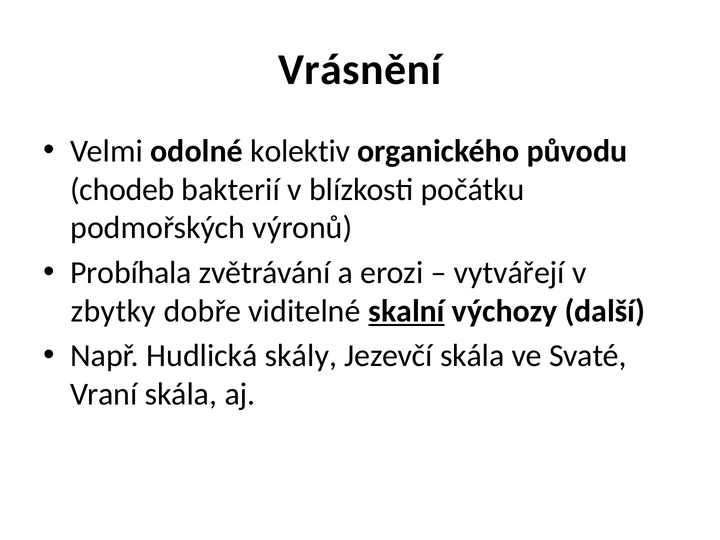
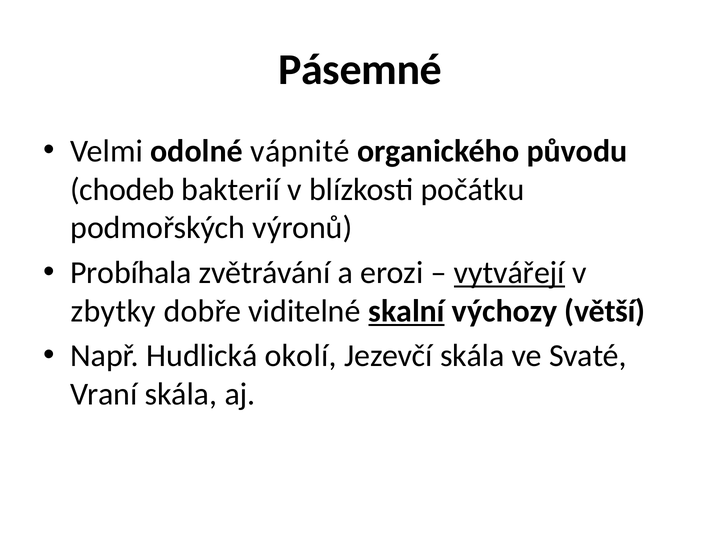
Vrásnění: Vrásnění -> Pásemné (360, 70)
kolektiv: kolektiv -> vápnité (300, 151)
vytvářejí underline: none -> present (509, 273)
další: další -> větší (605, 311)
skály: skály -> okolí (301, 356)
